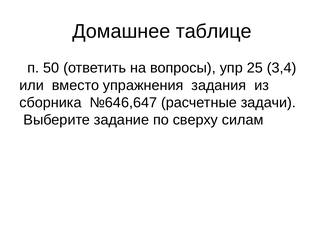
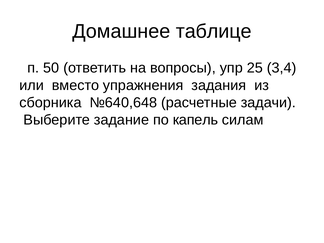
№646,647: №646,647 -> №640,648 (123, 103)
сверху: сверху -> капель (195, 120)
